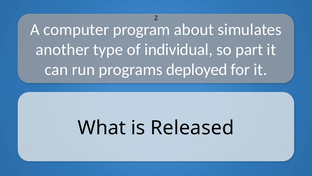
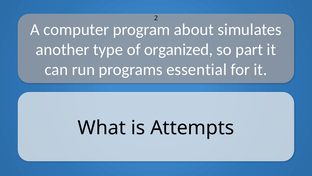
individual: individual -> organized (179, 49)
deployed: deployed -> essential (197, 69)
Released: Released -> Attempts (192, 128)
